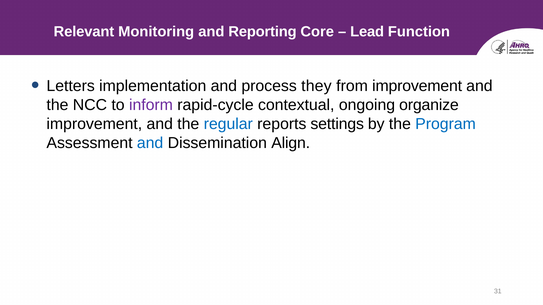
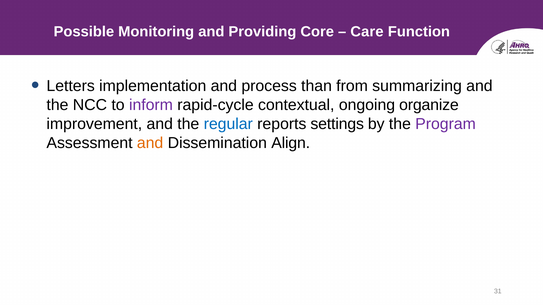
Relevant: Relevant -> Possible (84, 32)
Reporting: Reporting -> Providing (262, 32)
Lead: Lead -> Care (367, 32)
they: they -> than (317, 86)
from improvement: improvement -> summarizing (417, 86)
Program colour: blue -> purple (446, 124)
and colour: blue -> orange (150, 143)
